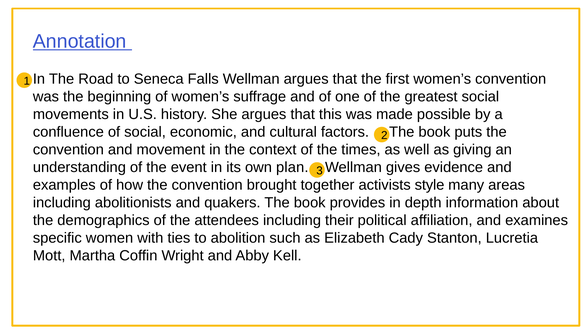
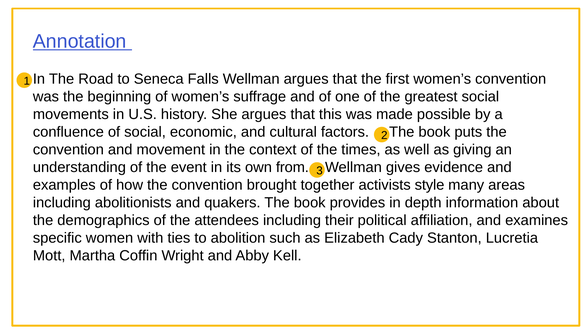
plan: plan -> from (292, 167)
